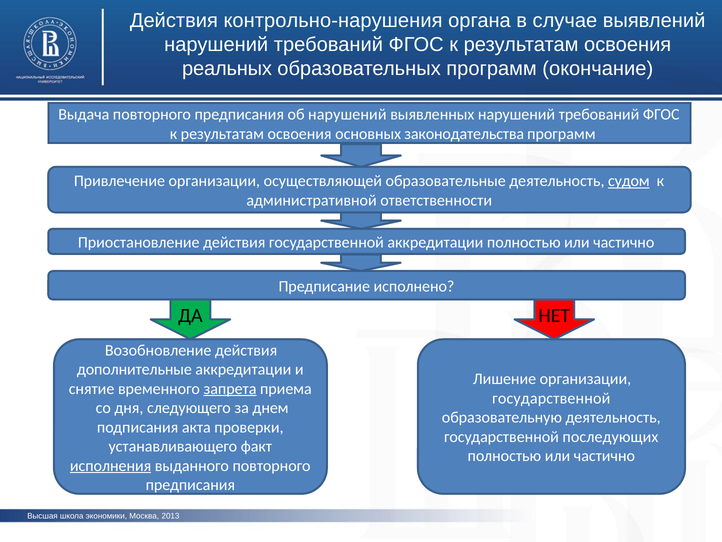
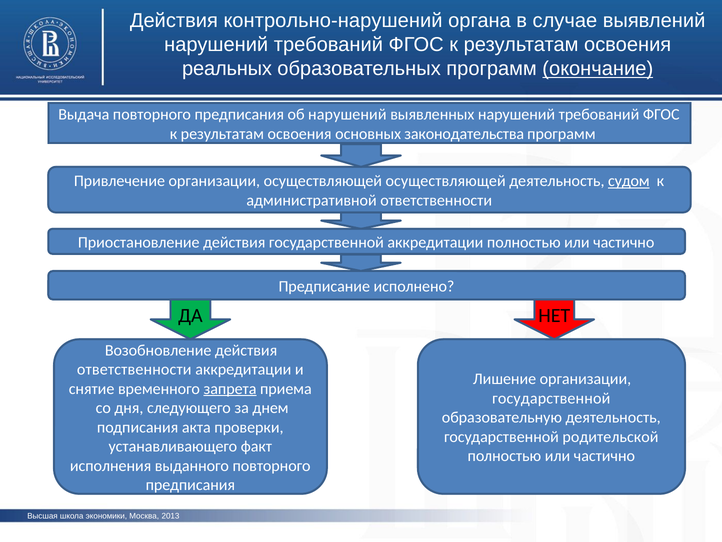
контрольно-нарушения: контрольно-нарушения -> контрольно-нарушений (333, 21)
окончание underline: none -> present (598, 69)
осуществляющей образовательные: образовательные -> осуществляющей (446, 181)
дополнительные: дополнительные -> ответственности (134, 369)
последующих: последующих -> родительской (610, 436)
исполнения underline: present -> none (111, 465)
